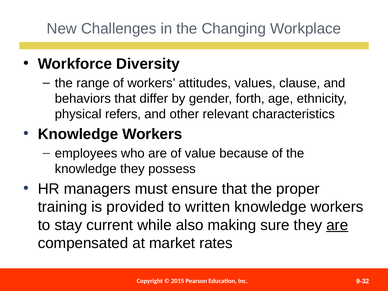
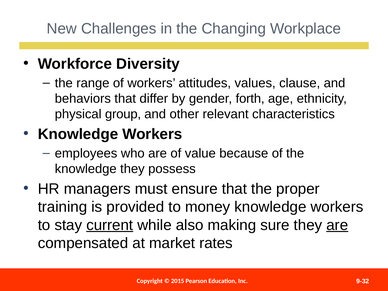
refers: refers -> group (123, 114)
written: written -> money (208, 207)
current underline: none -> present (110, 225)
